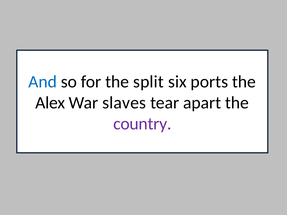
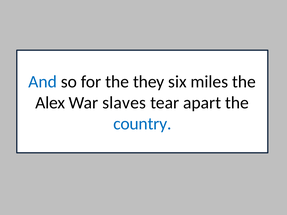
split: split -> they (149, 82)
ports: ports -> miles (209, 82)
country colour: purple -> blue (142, 124)
